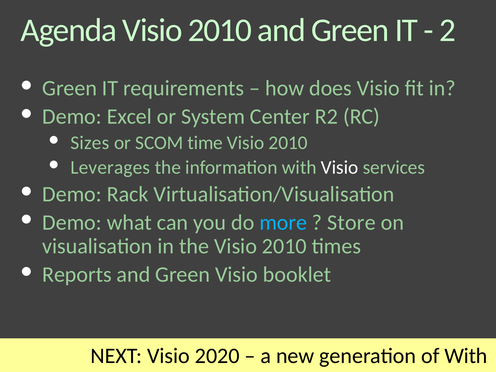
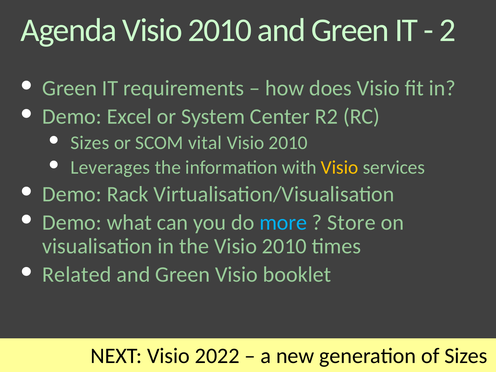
time: time -> vital (205, 143)
Visio colour: white -> yellow (340, 168)
Reports: Reports -> Related (77, 275)
2020: 2020 -> 2022 (217, 356)
of With: With -> Sizes (466, 356)
